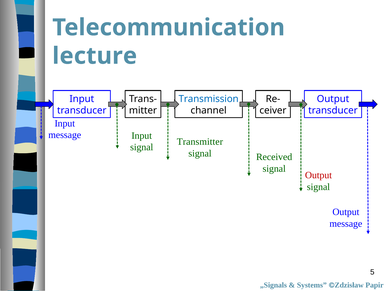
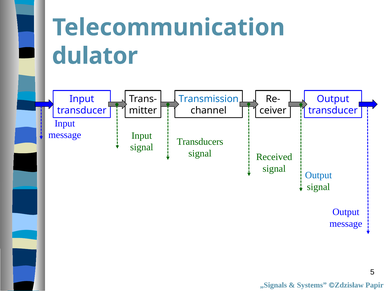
lecture: lecture -> dulator (95, 56)
Transmitter: Transmitter -> Transducers (200, 142)
Output colour: red -> blue (318, 175)
